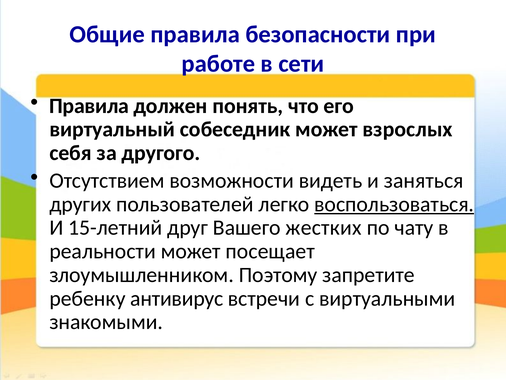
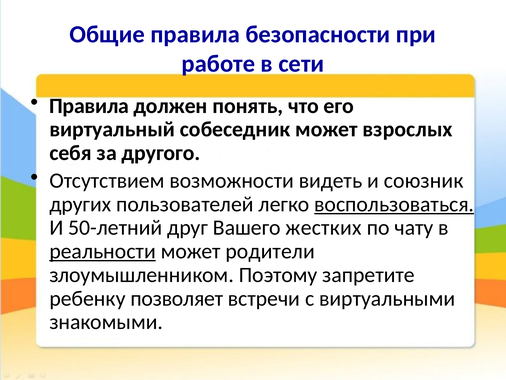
заняться: заняться -> союзник (424, 180)
15-летний: 15-летний -> 50-летний (115, 227)
реальности underline: none -> present (103, 251)
посещает: посещает -> родители (270, 251)
антивирус: антивирус -> позволяет (177, 298)
